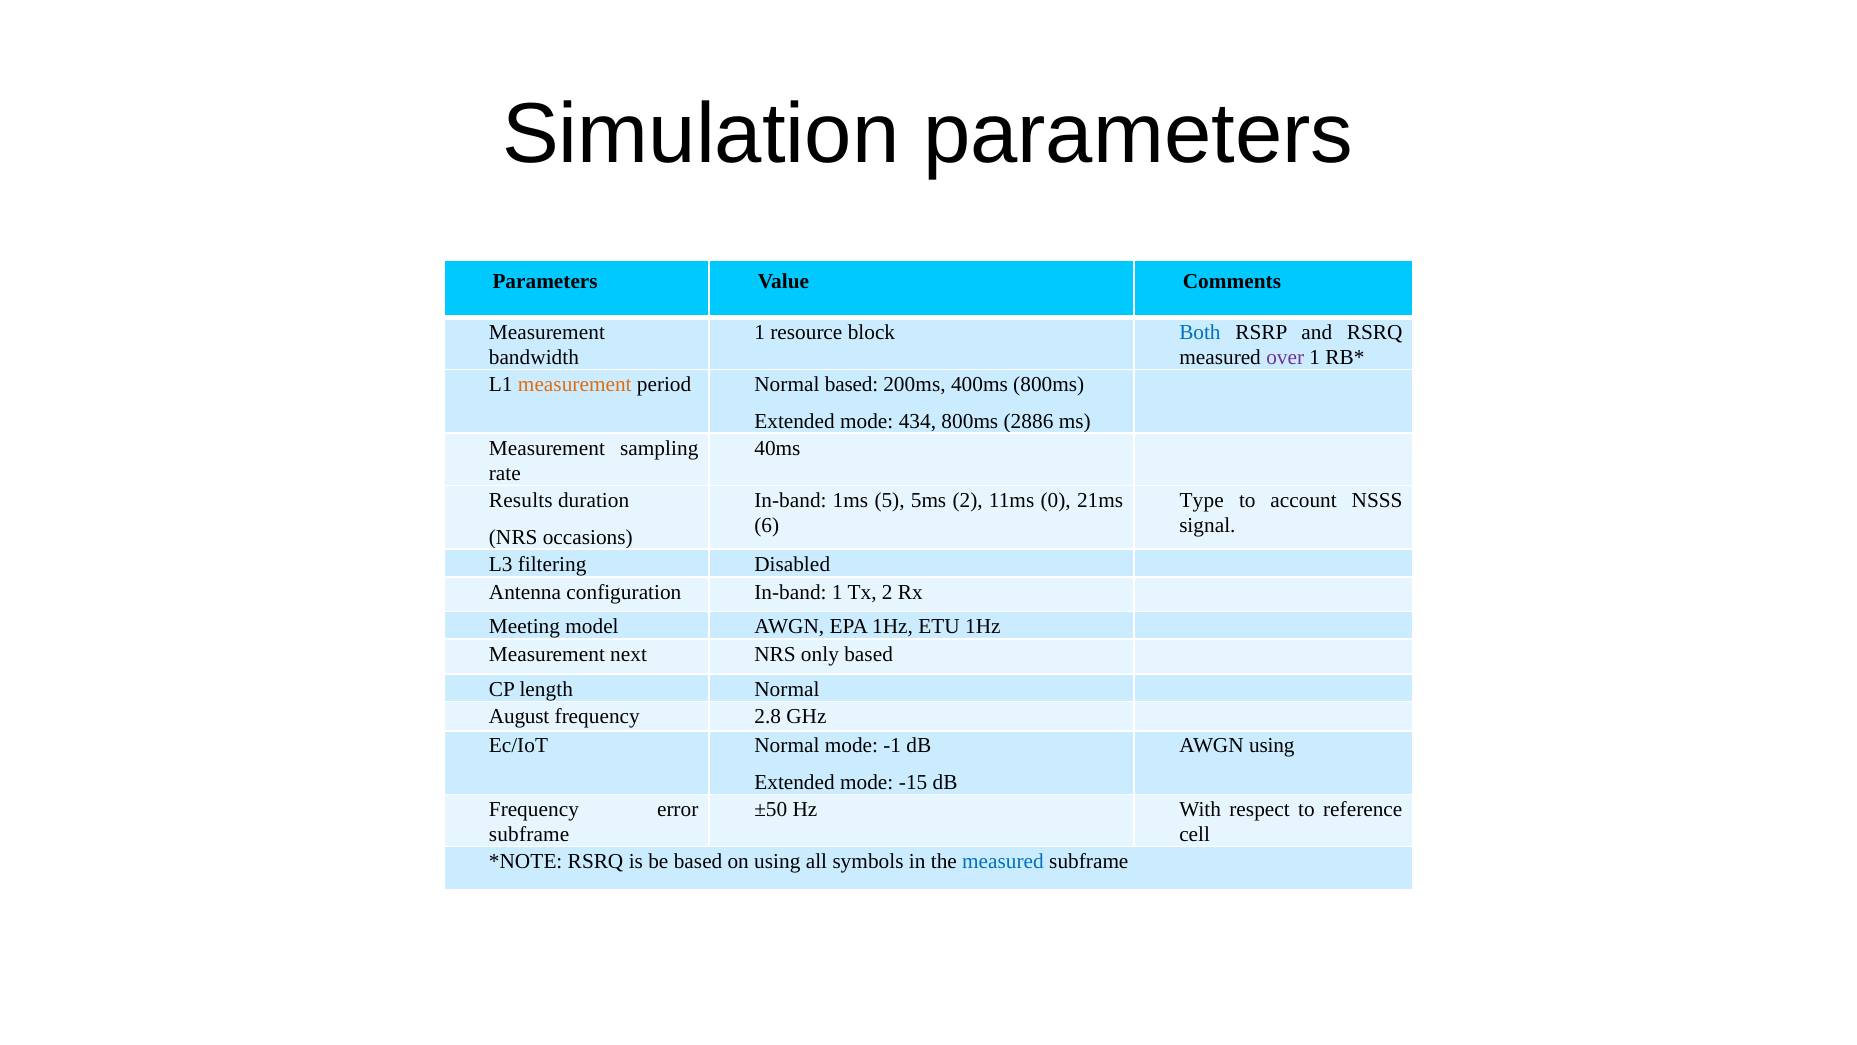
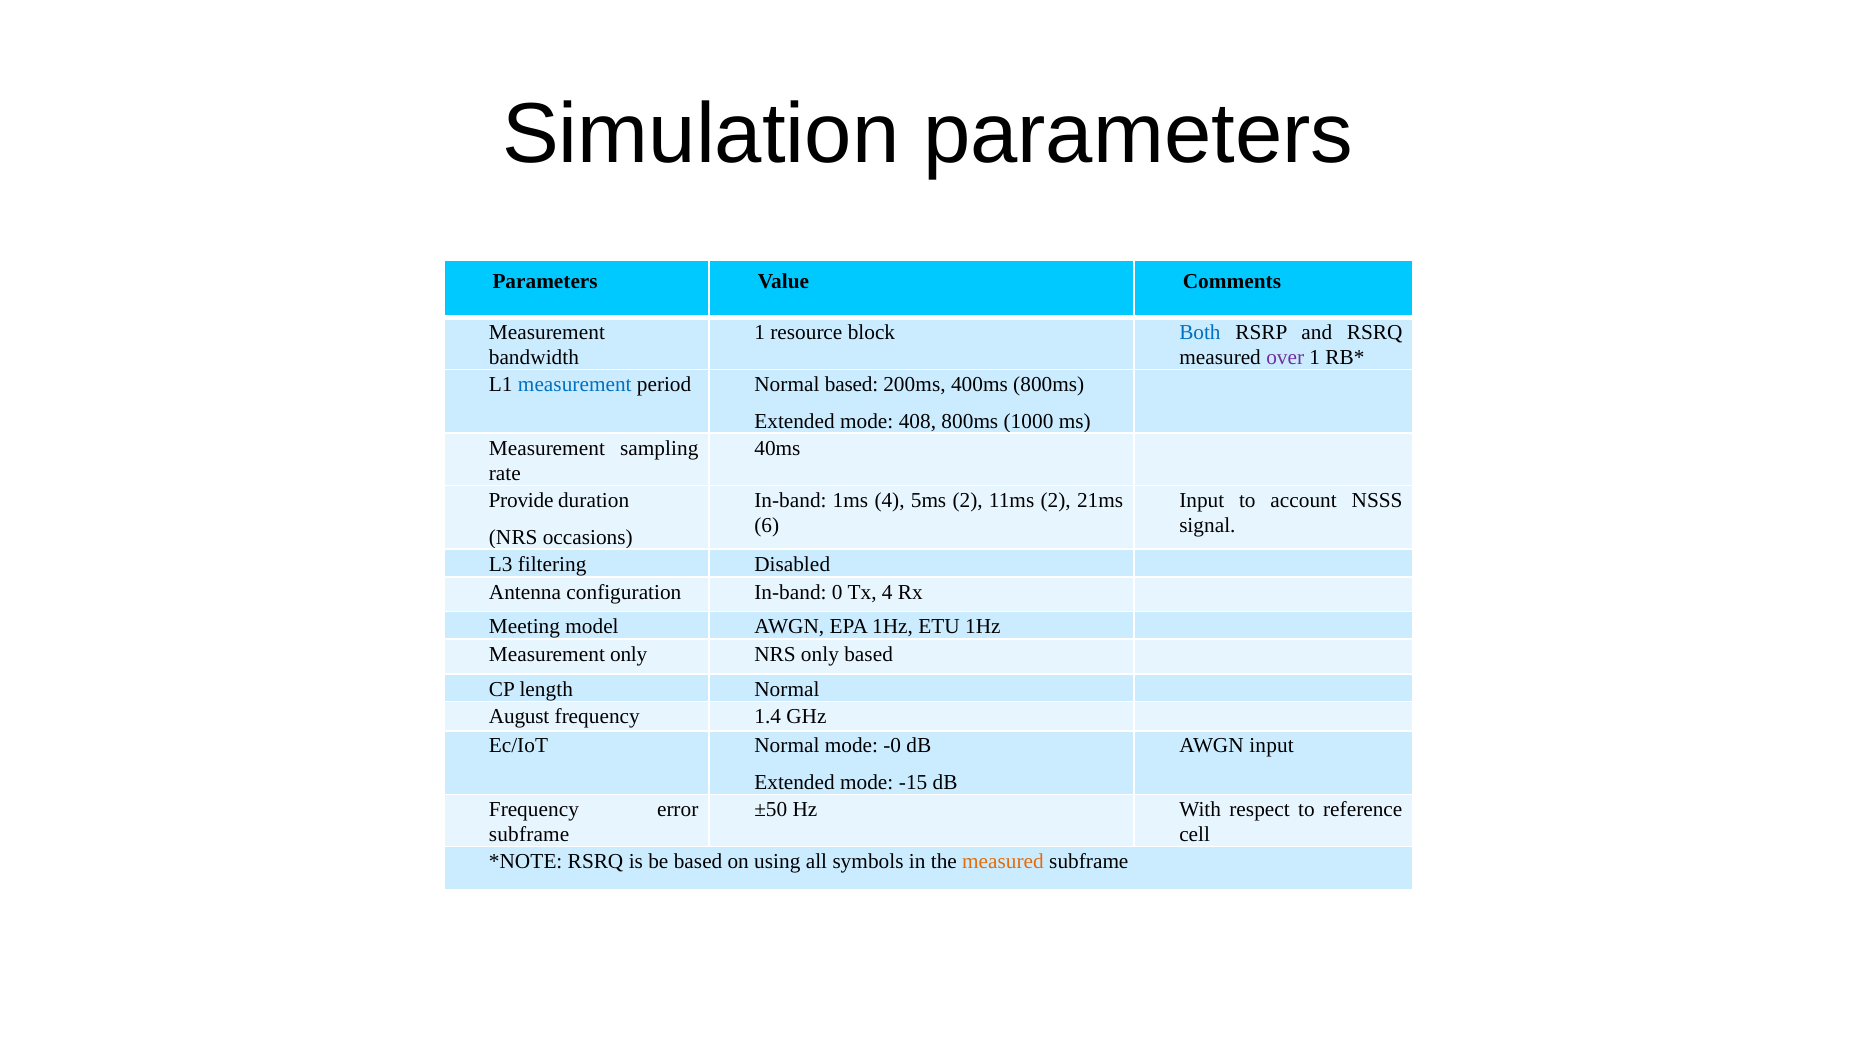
measurement colour: orange -> blue (575, 384)
434: 434 -> 408 (917, 421)
2886: 2886 -> 1000 (1029, 421)
Results: Results -> Provide (521, 500)
1ms 5: 5 -> 4 (890, 500)
11ms 0: 0 -> 2 (1056, 500)
Type: Type -> Input (1202, 500)
In-band 1: 1 -> 0 (837, 592)
Tx 2: 2 -> 4 (887, 592)
Measurement next: next -> only (629, 654)
2.8: 2.8 -> 1.4 (768, 716)
-1: -1 -> -0 (892, 745)
AWGN using: using -> input (1272, 745)
measured colour: blue -> orange (1003, 861)
